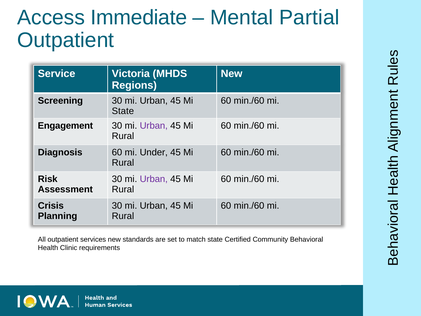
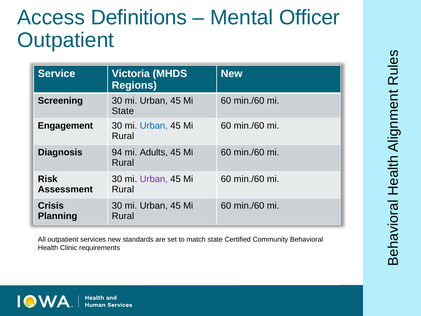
Immediate: Immediate -> Definitions (139, 17)
Partial: Partial -> Officer (310, 17)
Urban colour: purple -> blue (154, 126)
Diagnosis 60: 60 -> 94 (117, 152)
Under: Under -> Adults (154, 152)
